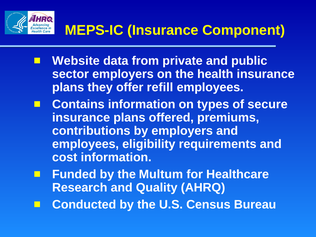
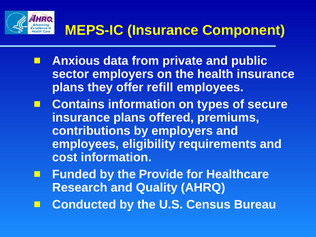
Website: Website -> Anxious (76, 61)
Multum: Multum -> Provide (161, 174)
